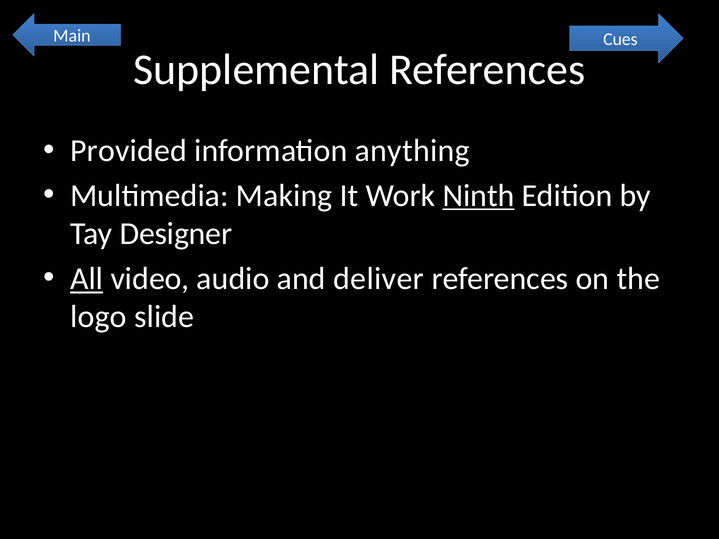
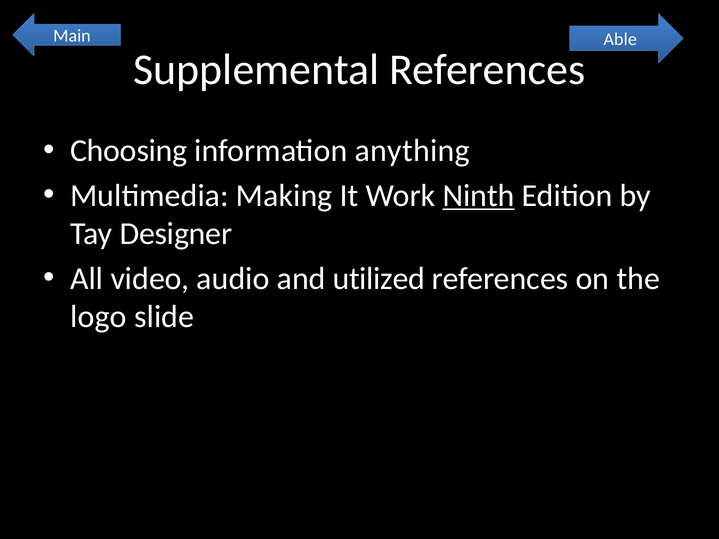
Cues: Cues -> Able (620, 40)
Provided: Provided -> Choosing (129, 151)
All underline: present -> none (87, 279)
deliver: deliver -> utilized (379, 279)
